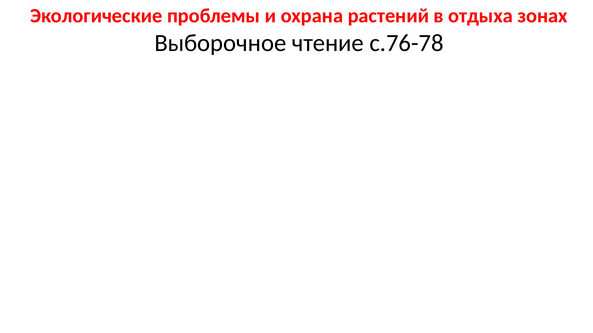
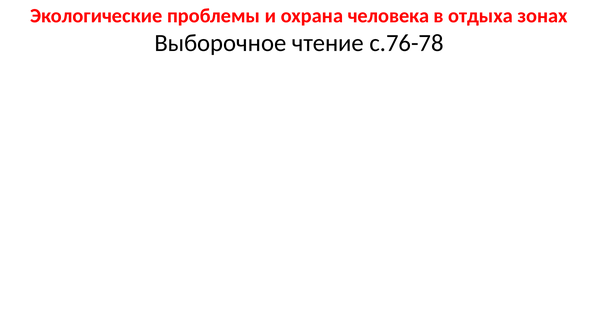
растений: растений -> человека (388, 16)
